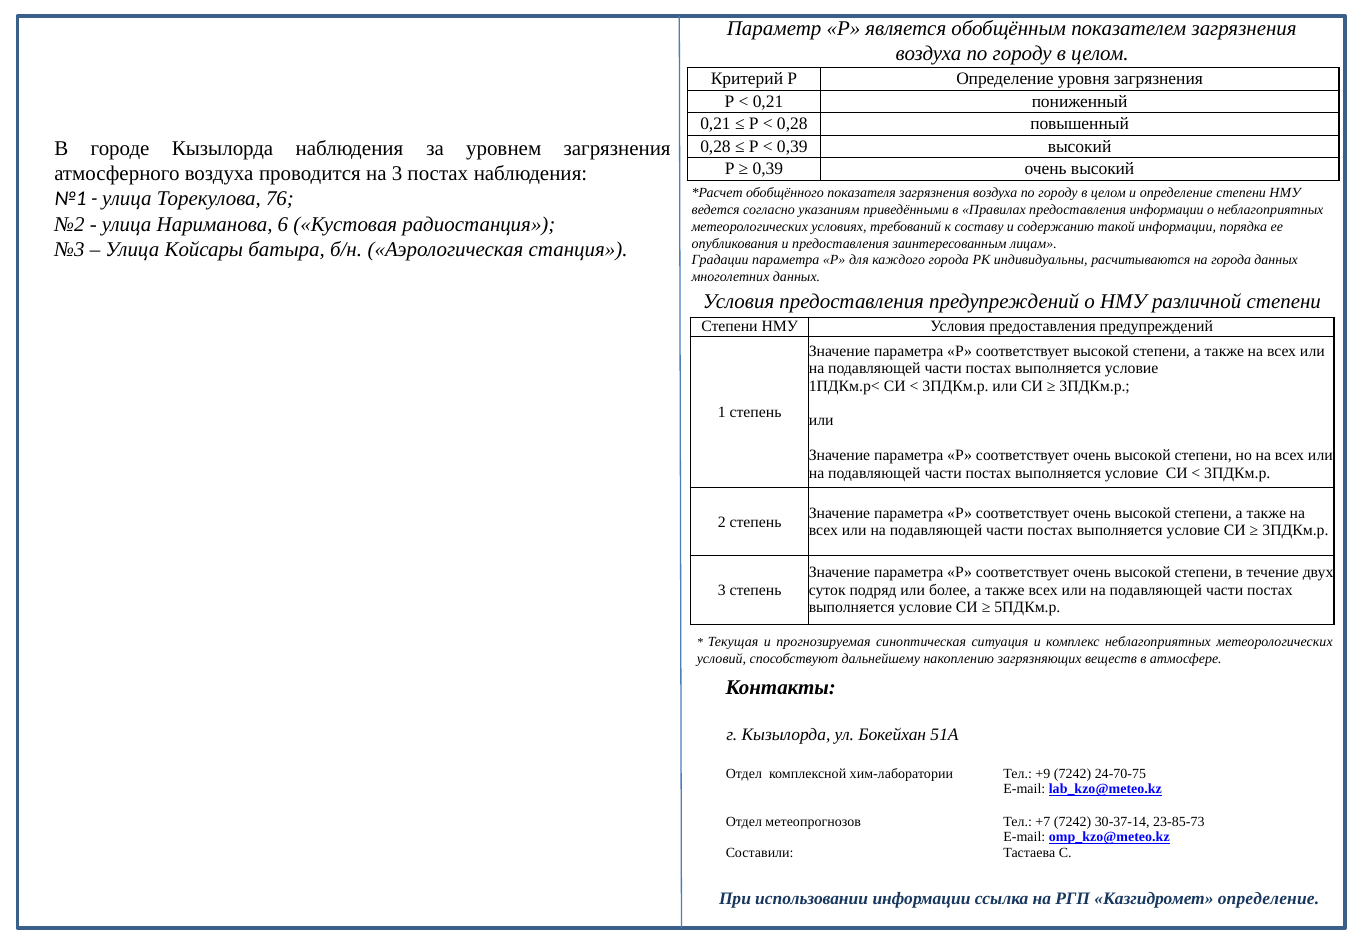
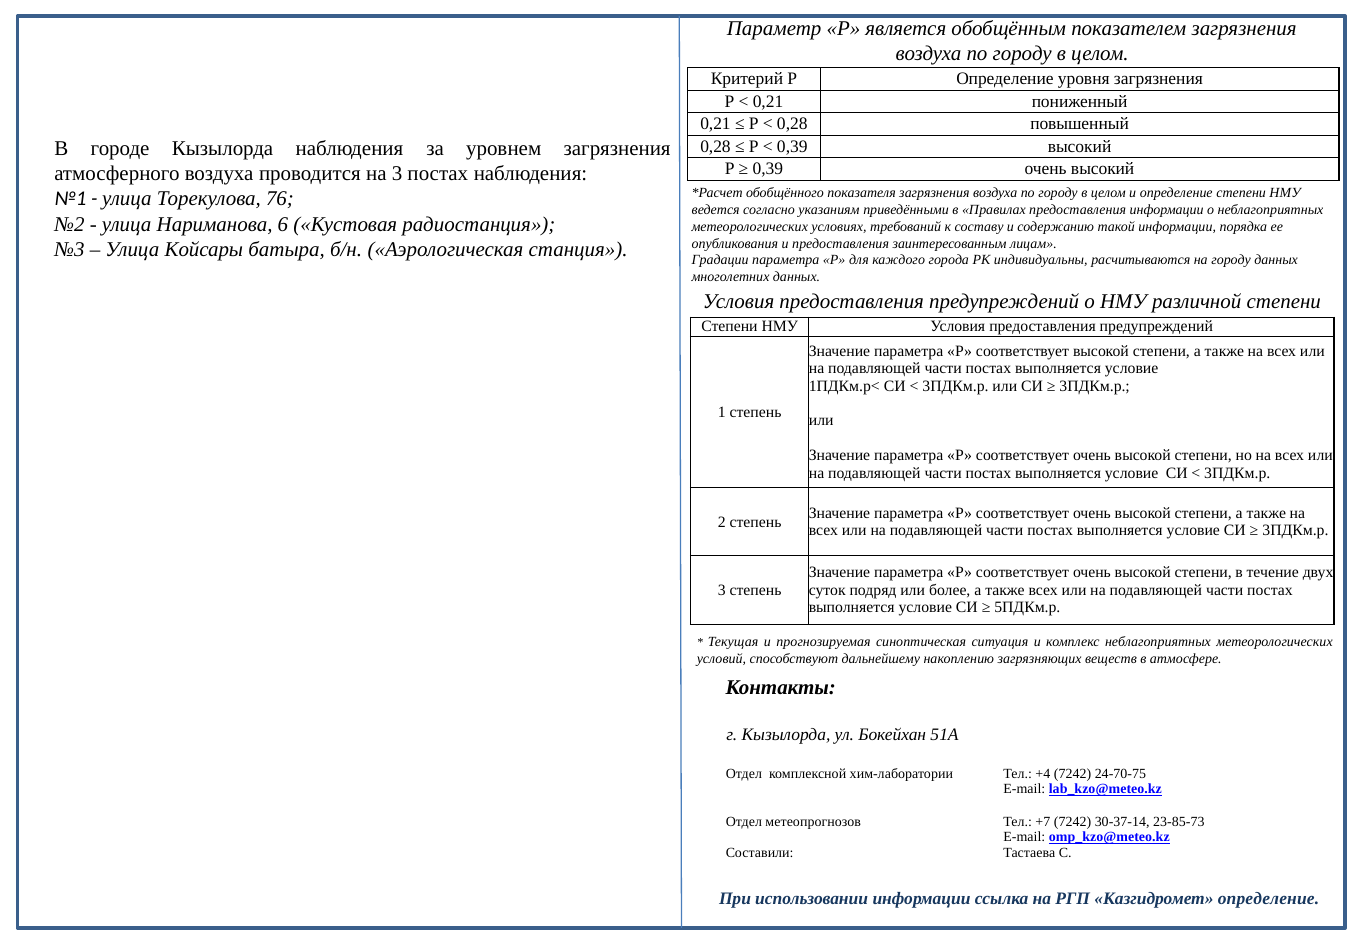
на города: города -> городу (1231, 260)
+9: +9 -> +4 (1043, 773)
